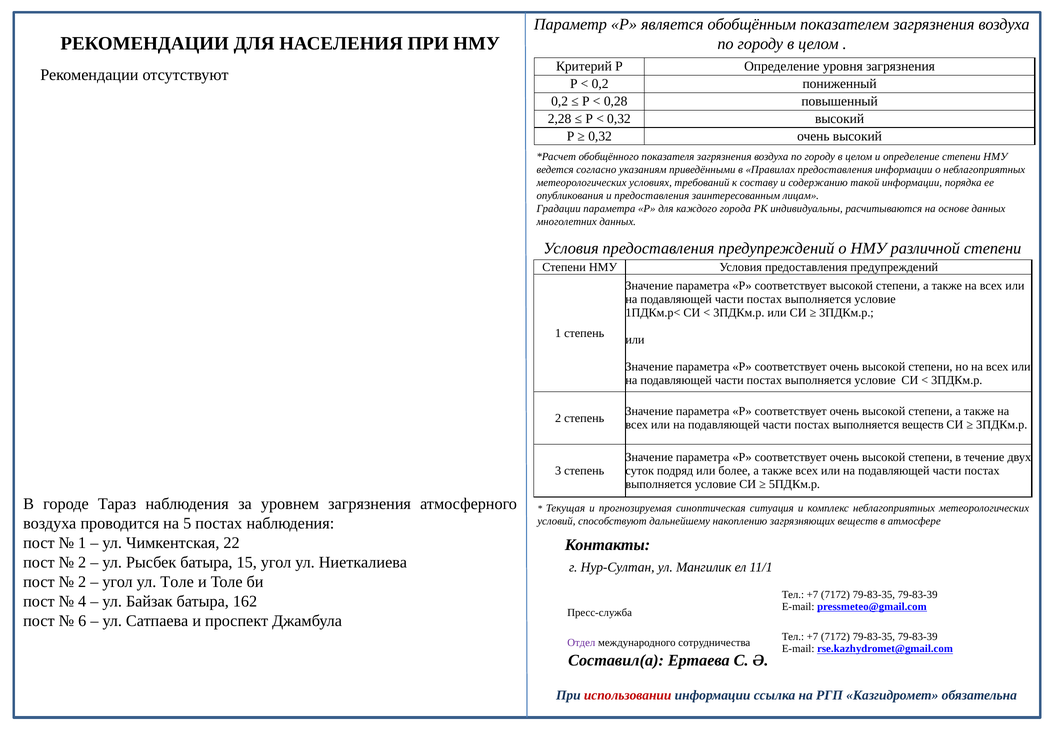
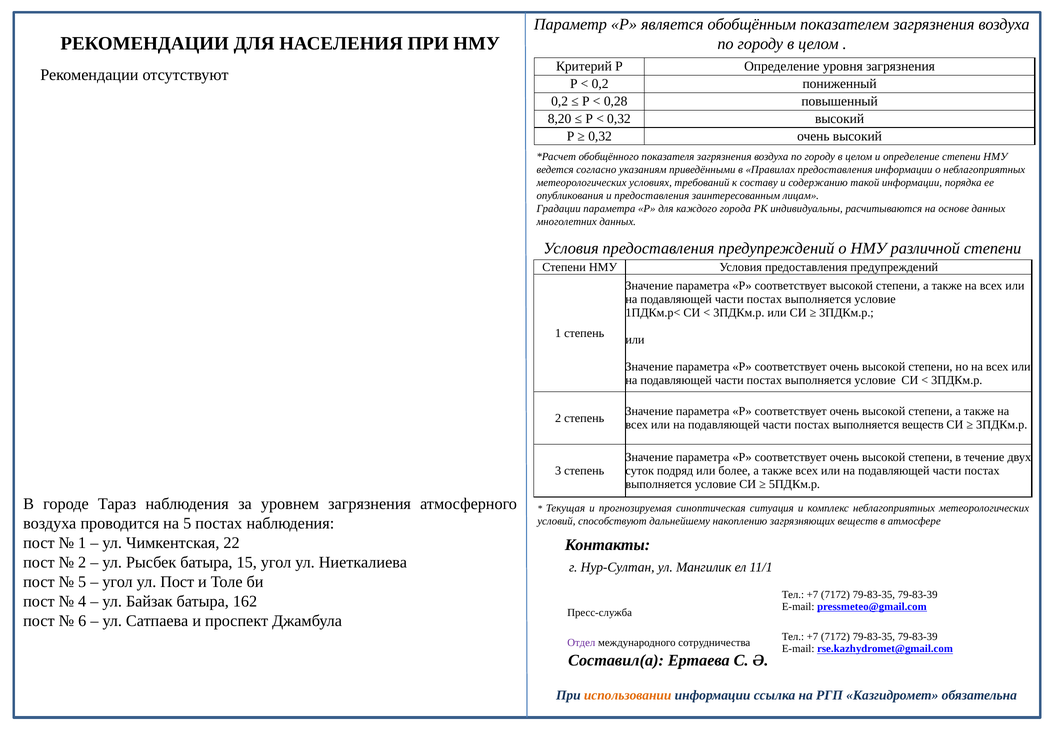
2,28: 2,28 -> 8,20 (560, 119)
2: 2 -> 5 (82, 582)
ул Толе: Толе -> Пост (177, 582)
использовании colour: red -> orange (628, 695)
